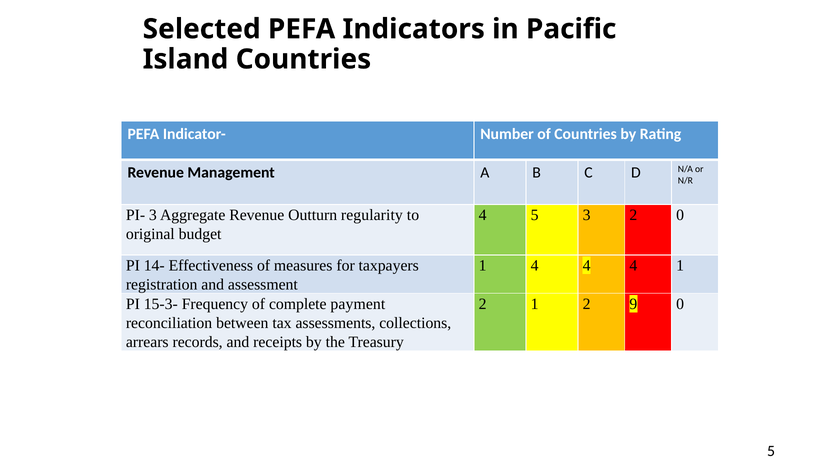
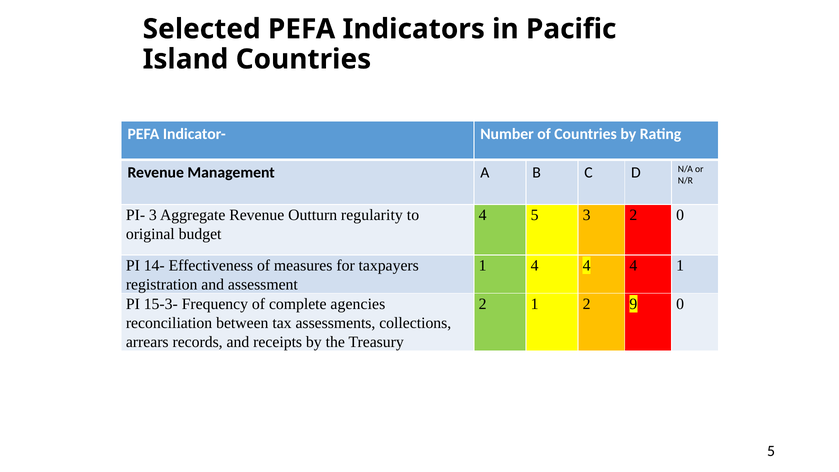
payment: payment -> agencies (358, 304)
